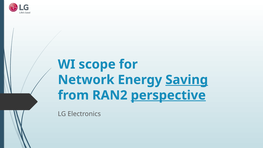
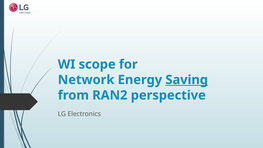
perspective underline: present -> none (168, 95)
